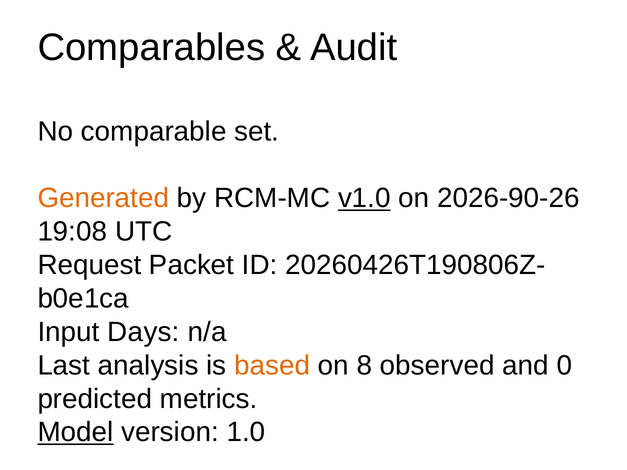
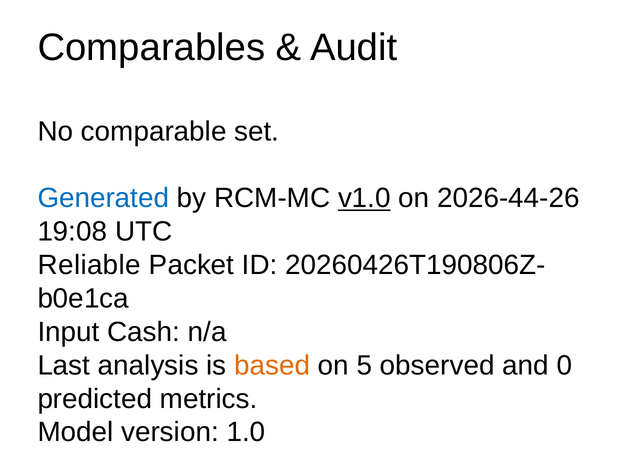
Generated colour: orange -> blue (103, 198)
2026-90-26: 2026-90-26 -> 2026-44-26 (508, 198)
Request: Request -> Reliable (89, 265)
Days: Days -> Cash (144, 332)
8: 8 -> 5 (364, 366)
Model underline: present -> none (75, 433)
